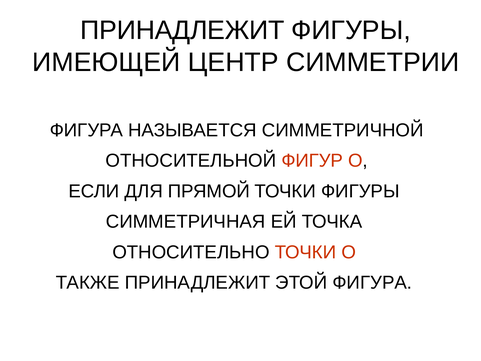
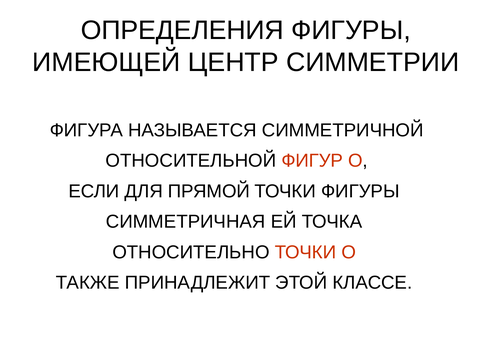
ПРИНАДЛЕЖИТ: ПРИНАДЛЕЖИТ -> ОПРЕДЕЛЕНИЯ (182, 30)
ЭТОЙ ФИГУРА: ФИГУРА -> КЛАССЕ (372, 283)
